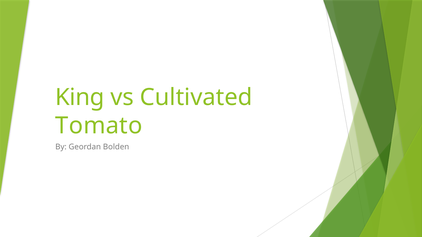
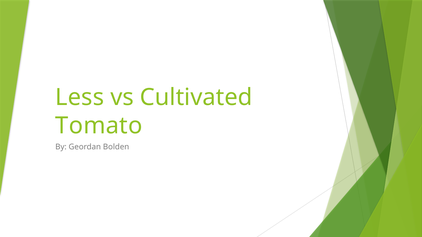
King: King -> Less (80, 98)
